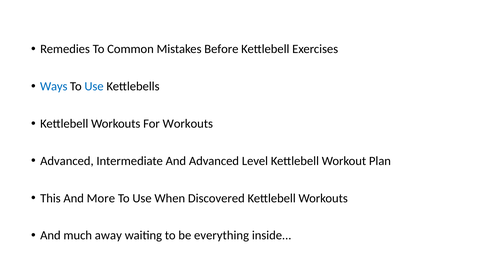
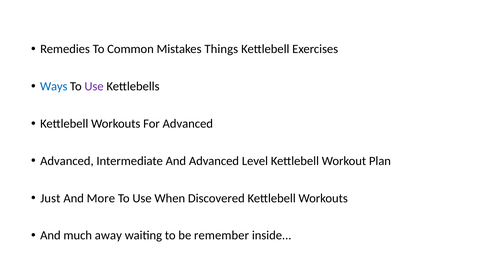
Before: Before -> Things (221, 49)
Use colour: blue -> purple (94, 86)
For Workouts: Workouts -> Advanced (188, 124)
This: This -> Just (50, 198)
everything: everything -> remember (222, 235)
